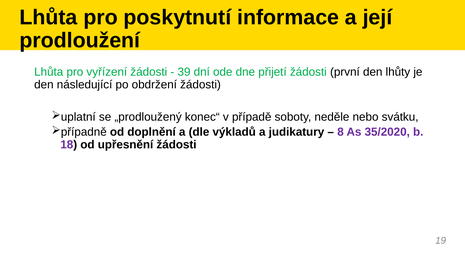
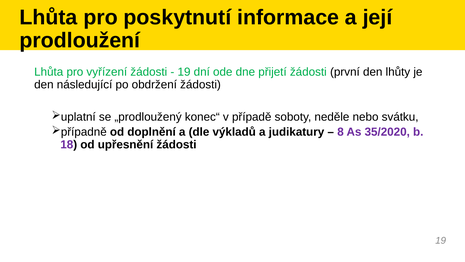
39: 39 -> 19 (184, 72)
